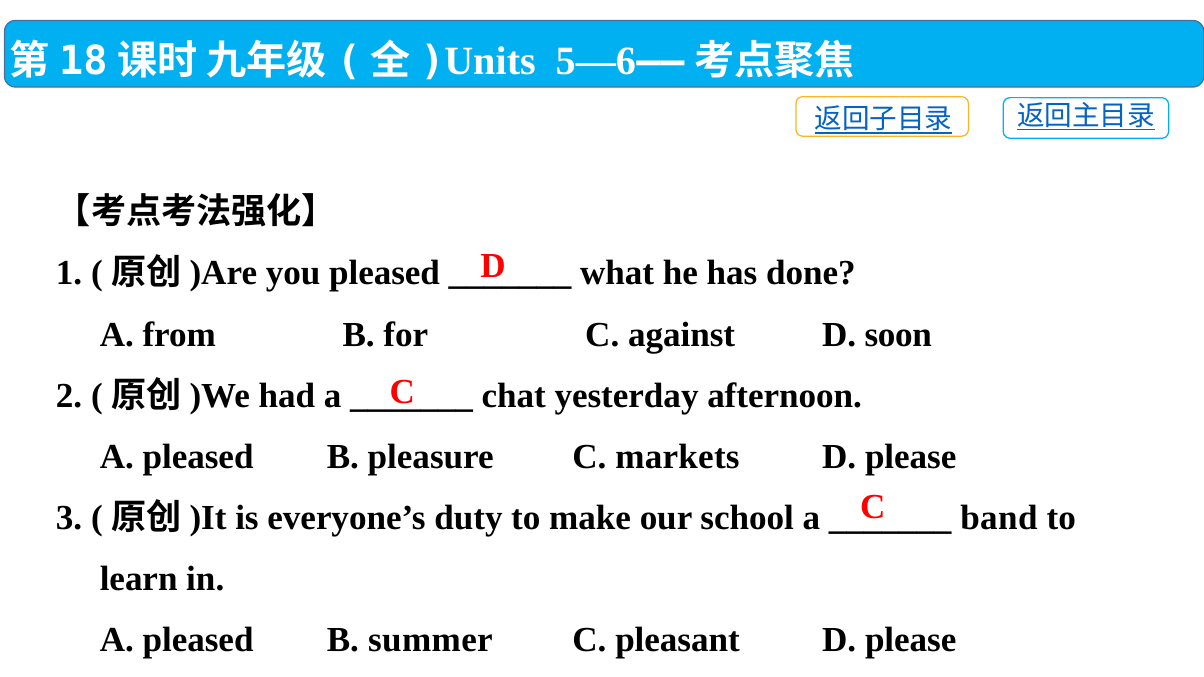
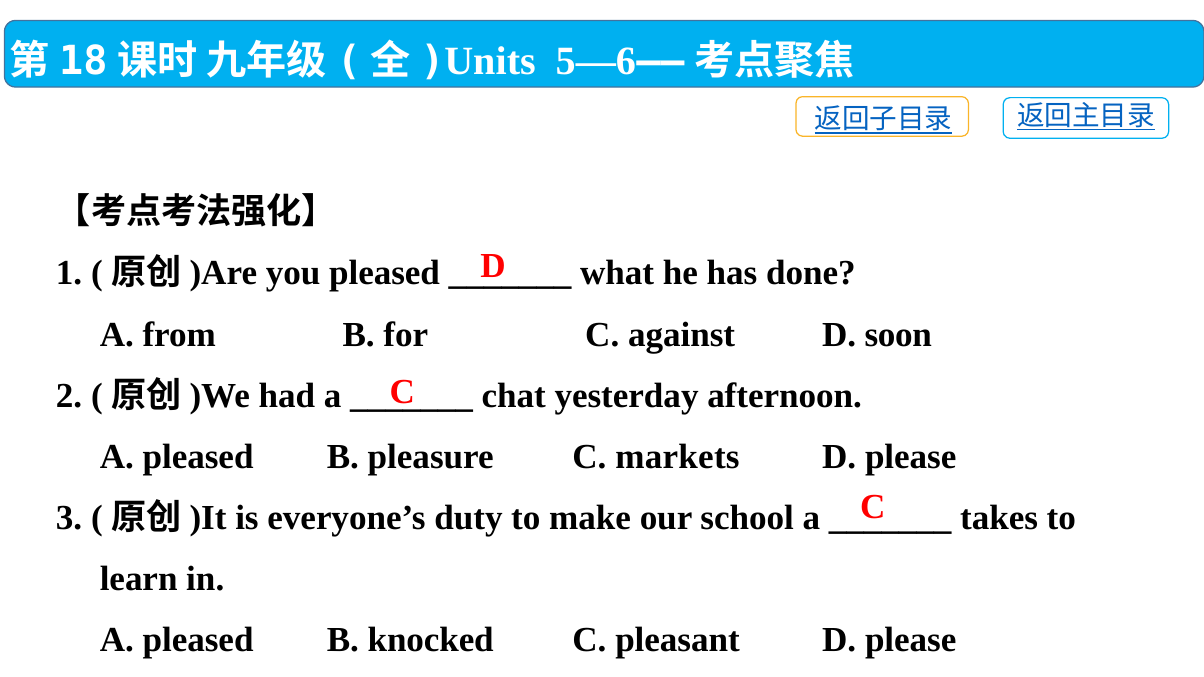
band: band -> takes (999, 518)
summer: summer -> knocked (431, 640)
